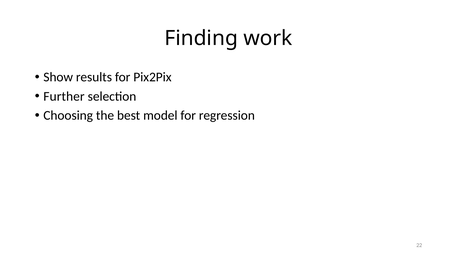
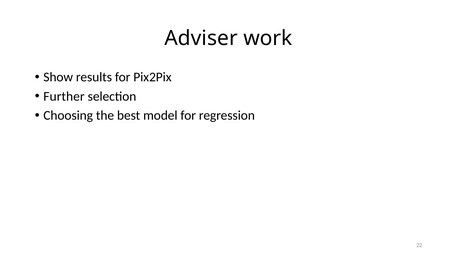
Finding: Finding -> Adviser (201, 38)
